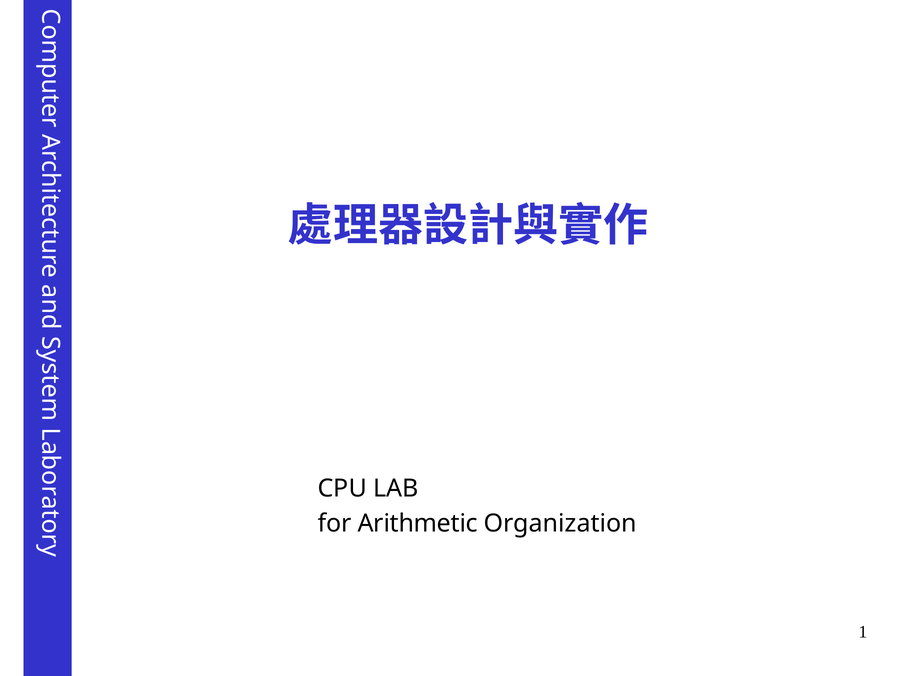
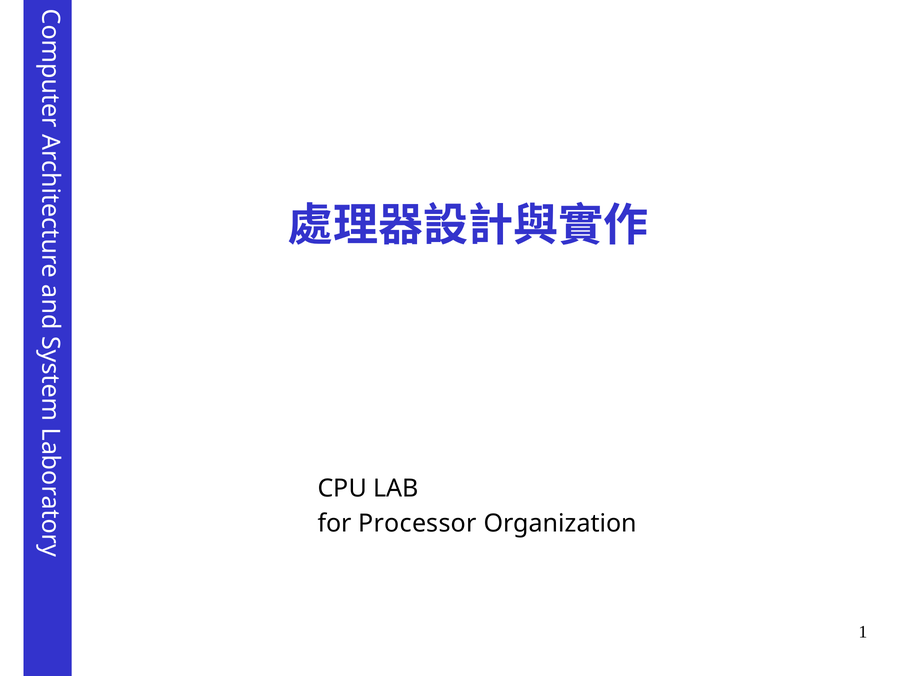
Arithmetic: Arithmetic -> Processor (417, 523)
